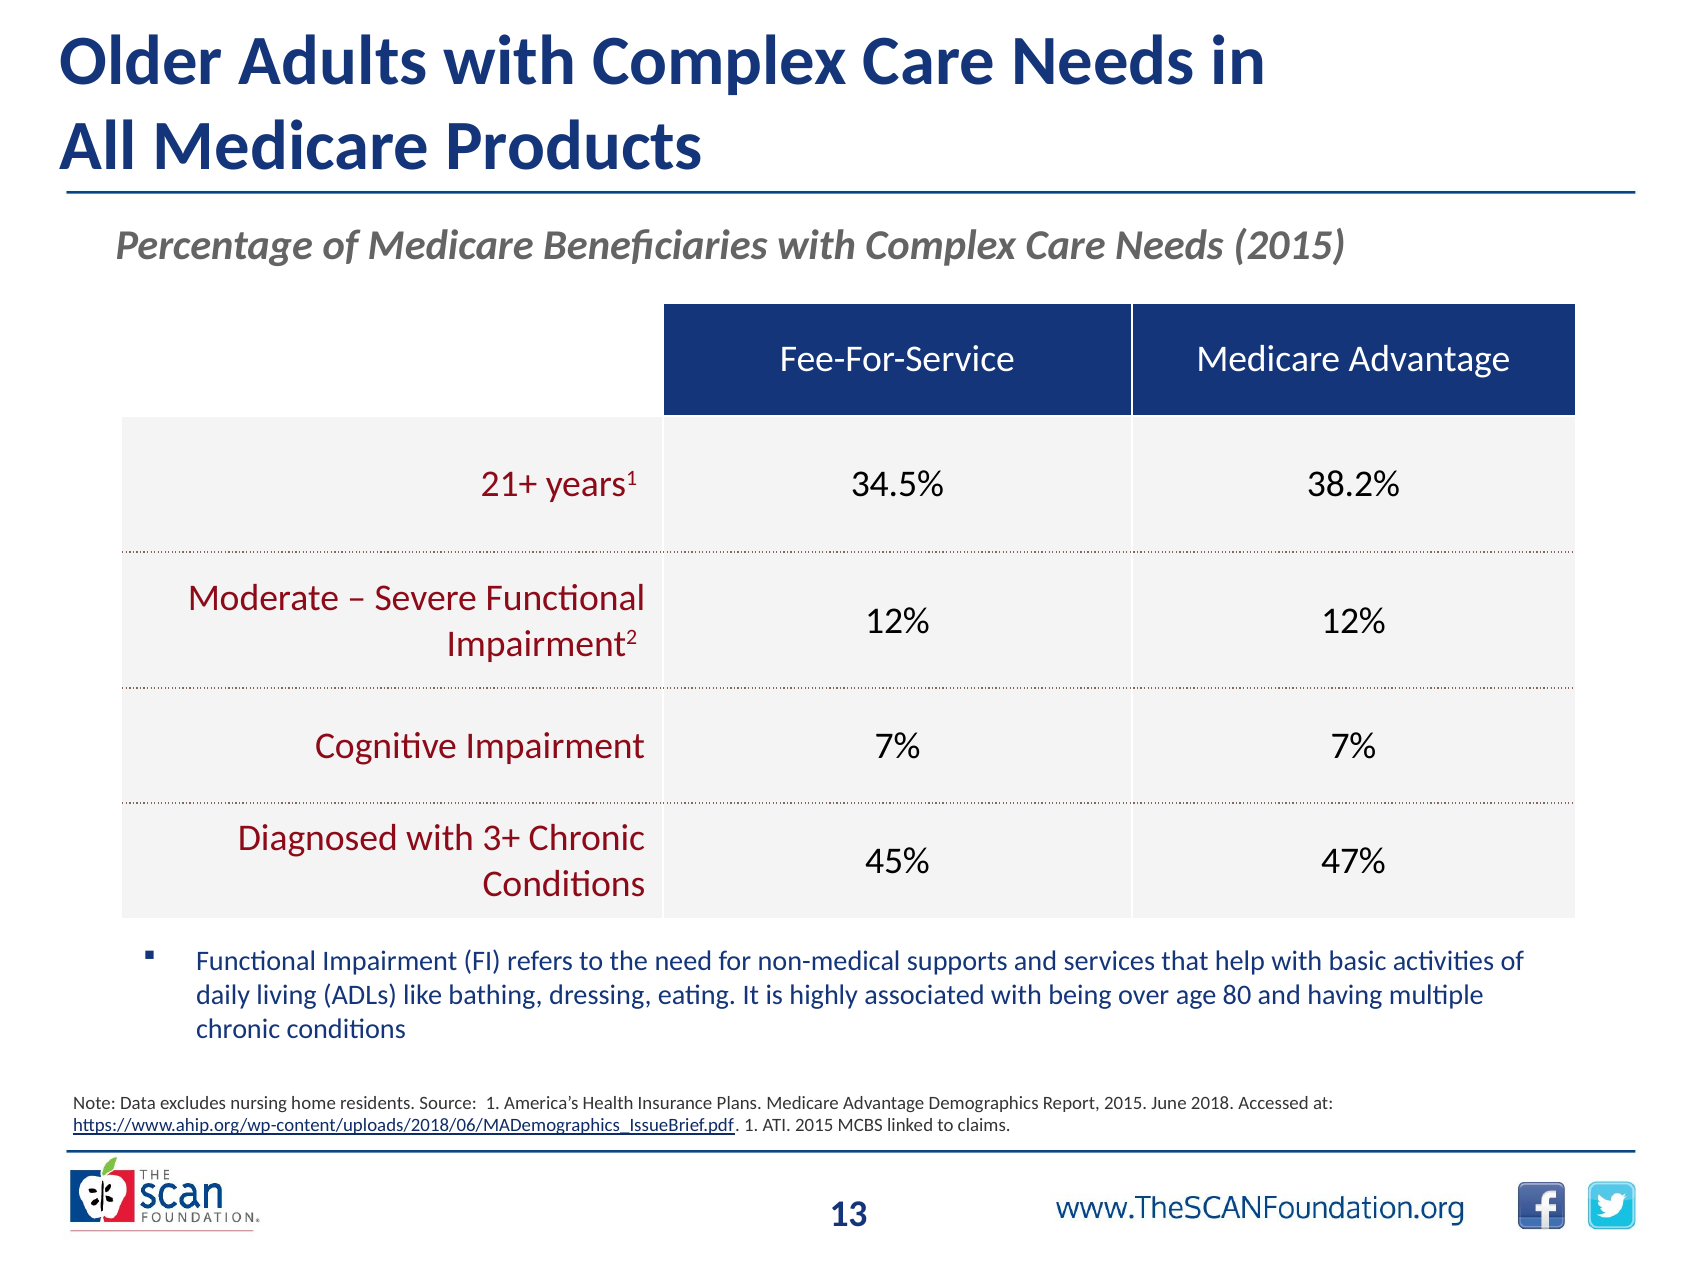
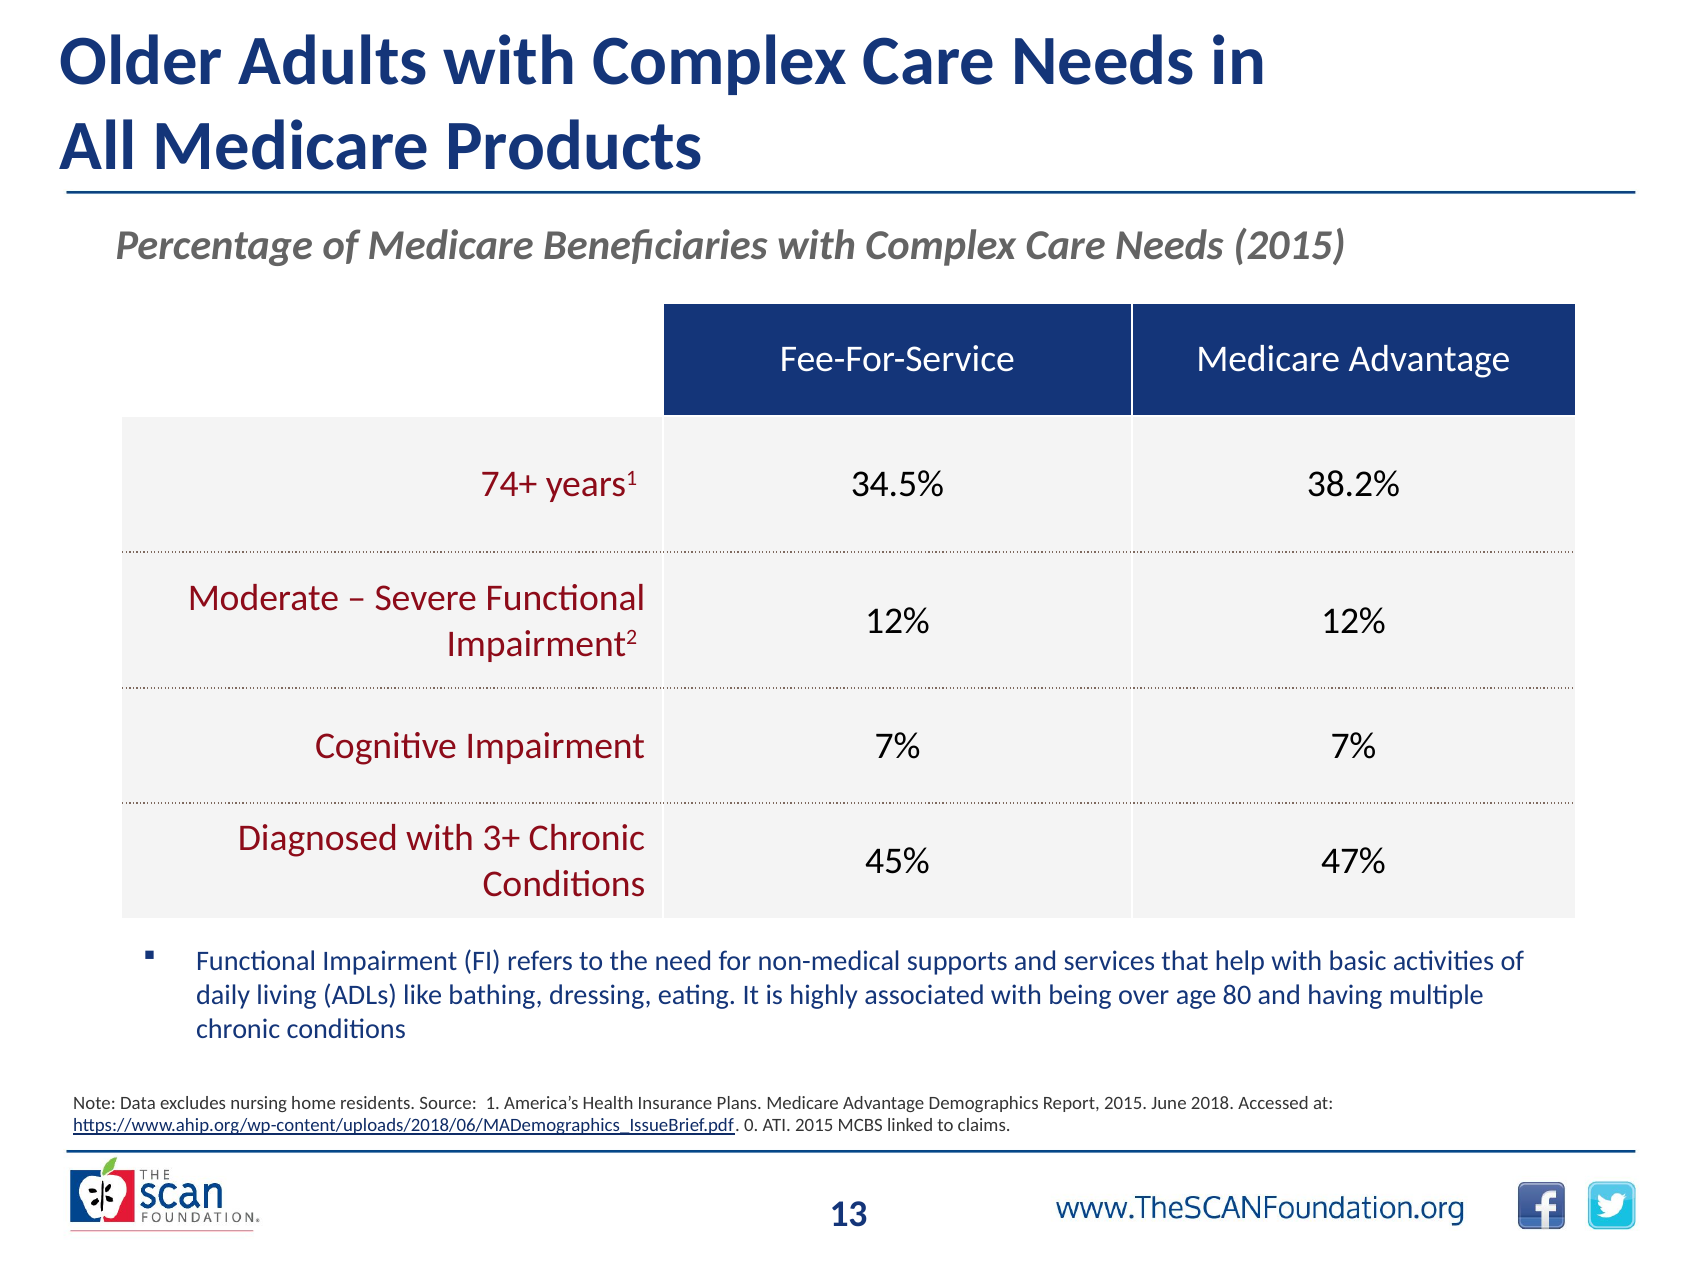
21+: 21+ -> 74+ (509, 485)
https://www.ahip.org/wp-content/uploads/2018/06/MADemographics_IssueBrief.pdf 1: 1 -> 0 (751, 1126)
